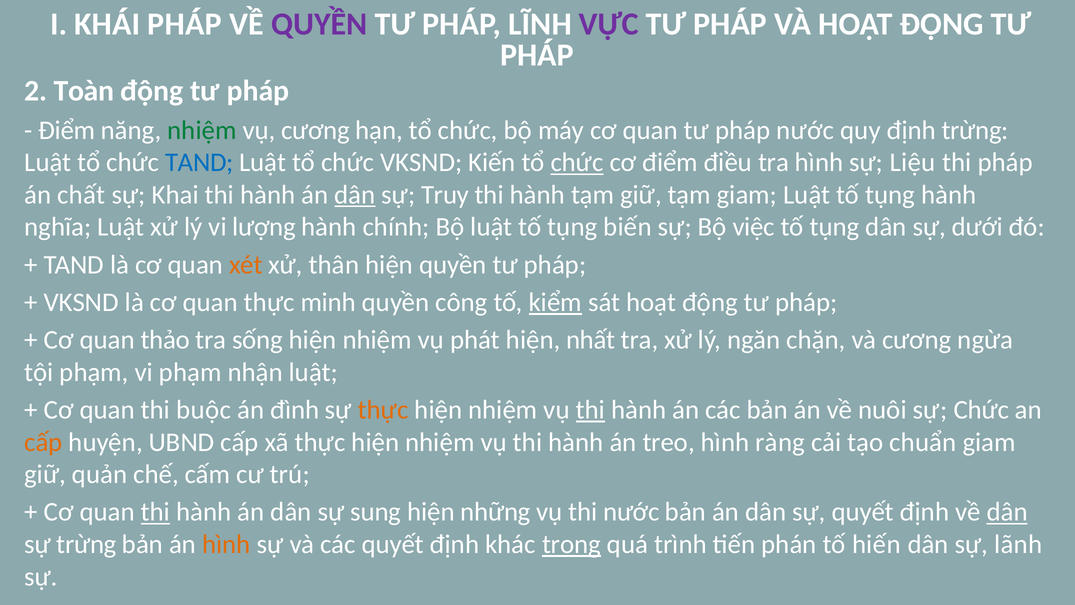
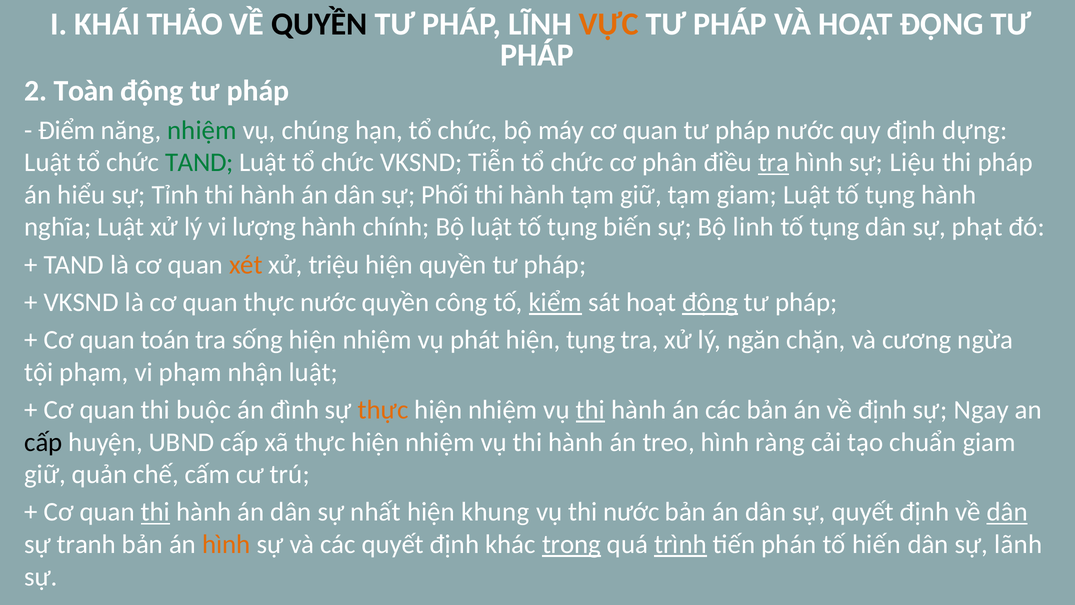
KHÁI PHÁP: PHÁP -> THẢO (185, 24)
QUYỀN colour: purple -> black (319, 24)
VỰC colour: purple -> orange (609, 24)
vụ cương: cương -> chúng (315, 130)
định trừng: trừng -> dựng (975, 130)
TAND colour: blue -> green (199, 162)
Kiến: Kiến -> Tiễn (492, 162)
chức underline: present -> none (577, 162)
cơ điểm: điểm -> phân (670, 162)
tra underline: none -> present (774, 162)
chất: chất -> hiểu (81, 195)
Khai: Khai -> Tỉnh (175, 195)
dân underline: present -> none (355, 195)
Truy: Truy -> Phối (445, 195)
việc: việc -> linh (753, 227)
dưới: dưới -> phạt (977, 227)
thân: thân -> triệu (334, 265)
thực minh: minh -> nước (328, 302)
động underline: none -> present (710, 302)
thảo: thảo -> toán (165, 340)
hiện nhất: nhất -> tụng (591, 340)
về nuôi: nuôi -> định (883, 410)
sự Chức: Chức -> Ngay (981, 410)
cấp colour: orange -> black (43, 442)
sung: sung -> nhất (376, 512)
những: những -> khung (495, 512)
sự trừng: trừng -> tranh (86, 544)
trình underline: none -> present (680, 544)
